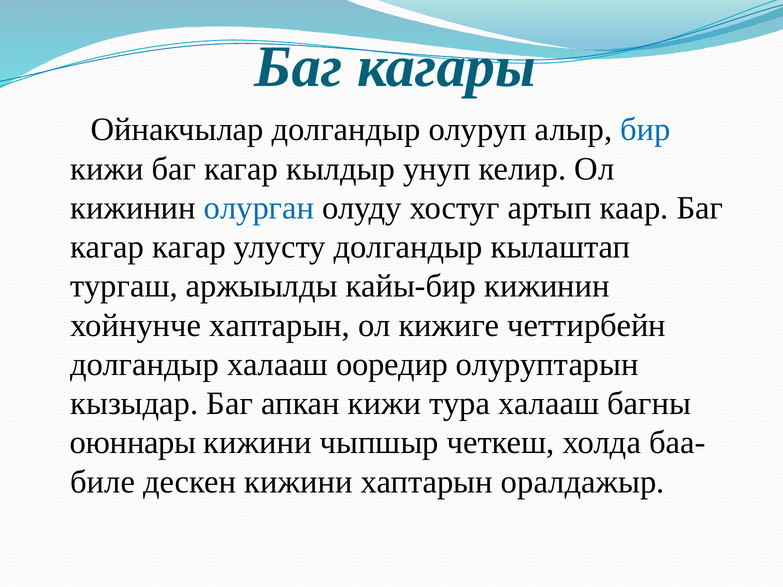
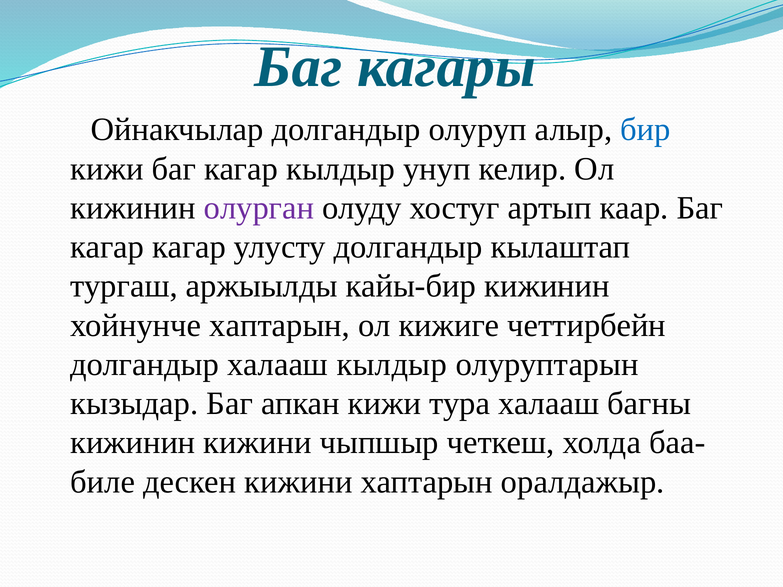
олурган colour: blue -> purple (259, 208)
халааш ооредир: ооредир -> кылдыр (392, 365)
оюннары: оюннары -> кижинин (133, 443)
